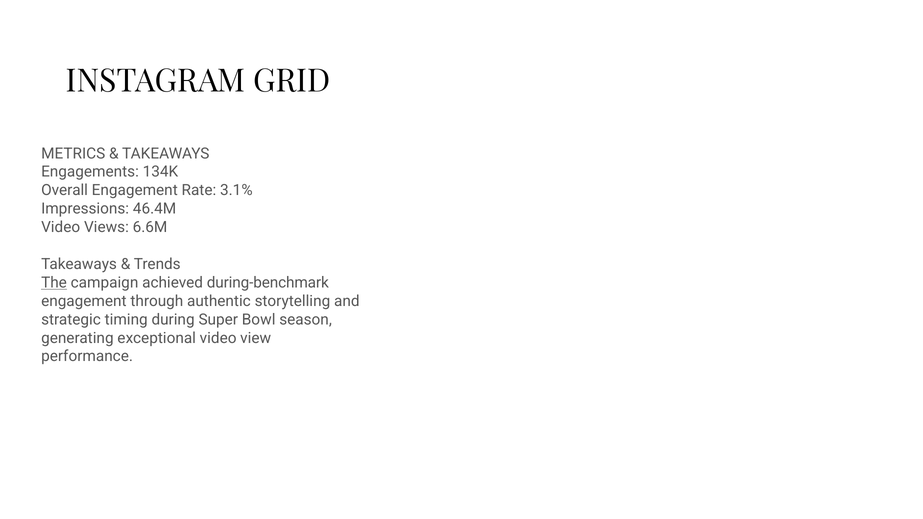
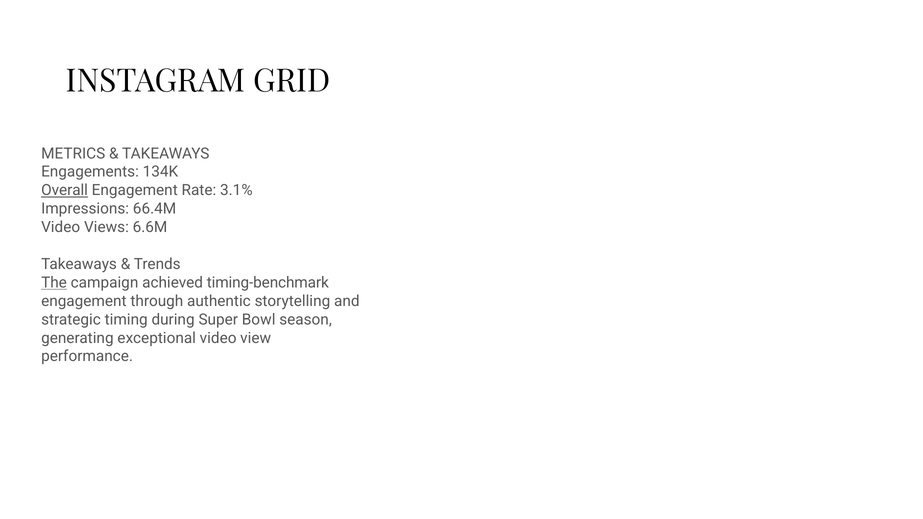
Overall underline: none -> present (65, 190)
46.4M: 46.4M -> 66.4M (155, 209)
during-benchmark: during-benchmark -> timing-benchmark (268, 283)
